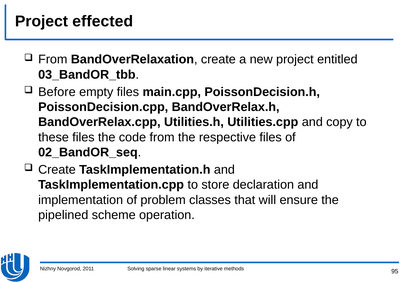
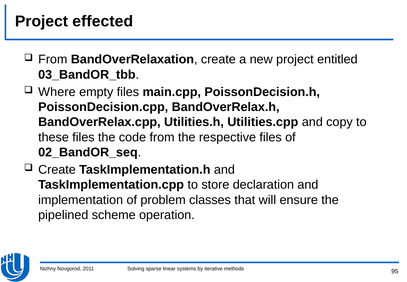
Before: Before -> Where (57, 92)
